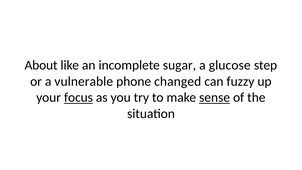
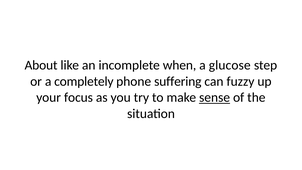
sugar: sugar -> when (180, 65)
vulnerable: vulnerable -> completely (84, 81)
changed: changed -> suffering (178, 81)
focus underline: present -> none (78, 97)
